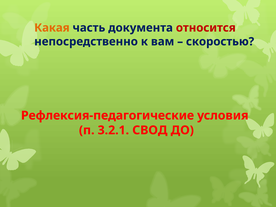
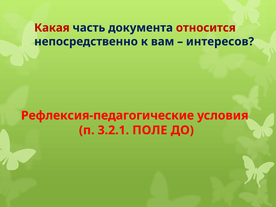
Какая colour: orange -> red (52, 28)
скоростью: скоростью -> интересов (220, 42)
СВОД: СВОД -> ПОЛЕ (150, 130)
